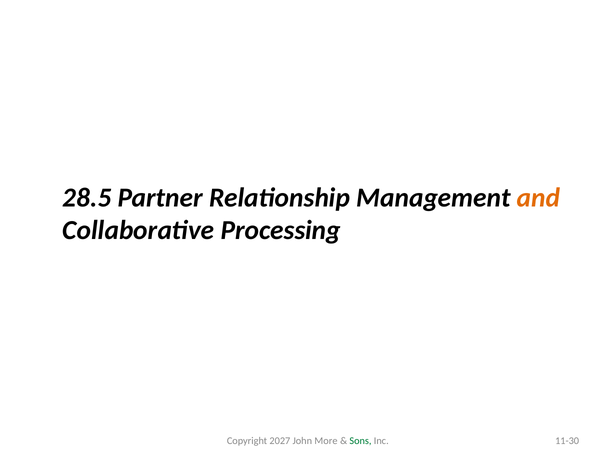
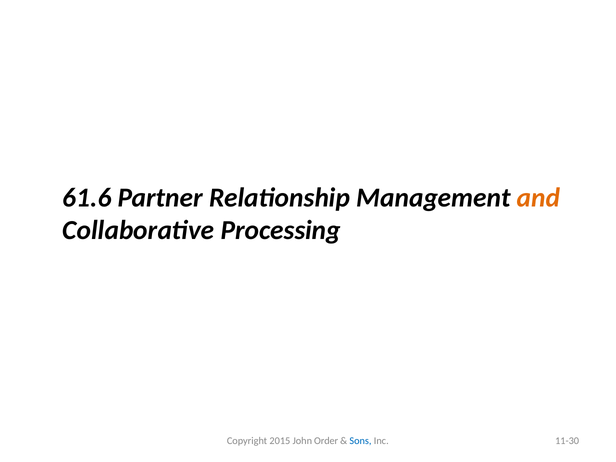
28.5: 28.5 -> 61.6 (87, 198)
2027: 2027 -> 2015 (280, 441)
More: More -> Order (326, 441)
Sons colour: green -> blue (360, 441)
